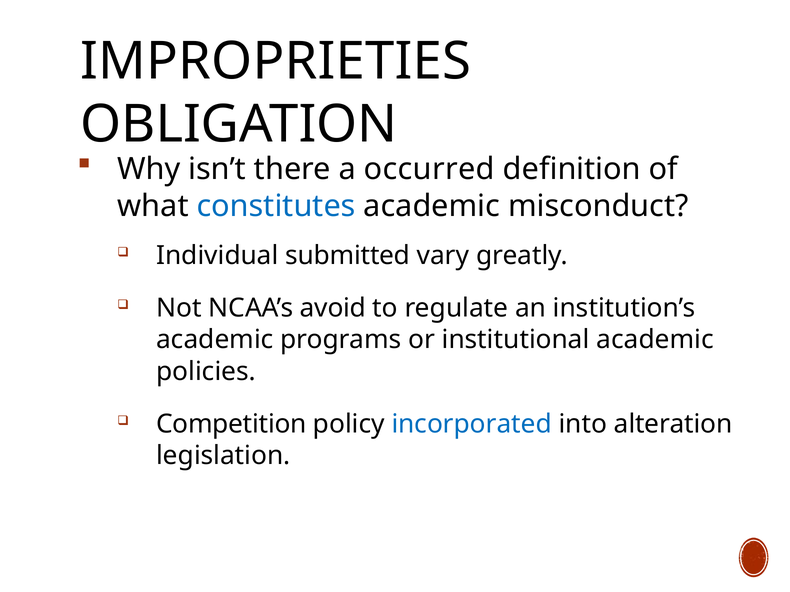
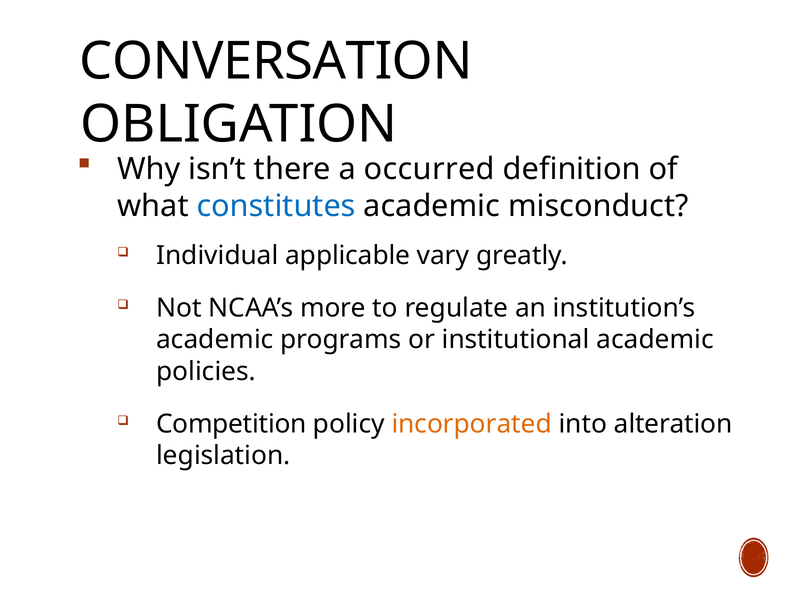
IMPROPRIETIES: IMPROPRIETIES -> CONVERSATION (276, 61)
submitted: submitted -> applicable (348, 256)
avoid: avoid -> more (333, 308)
incorporated colour: blue -> orange (472, 424)
